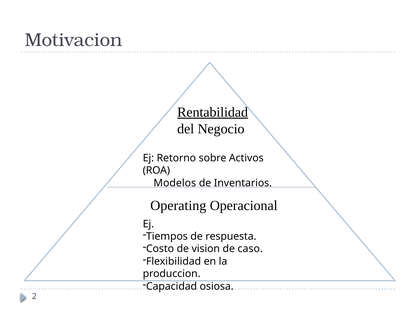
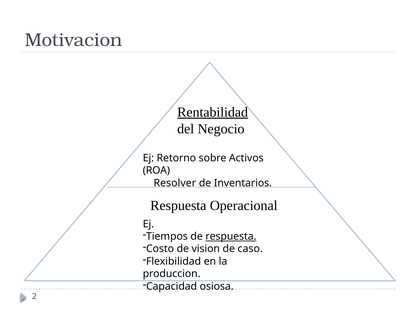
Modelos: Modelos -> Resolver (175, 183)
Operating: Operating -> Respuesta (178, 205)
respuesta underline: none -> present (231, 236)
